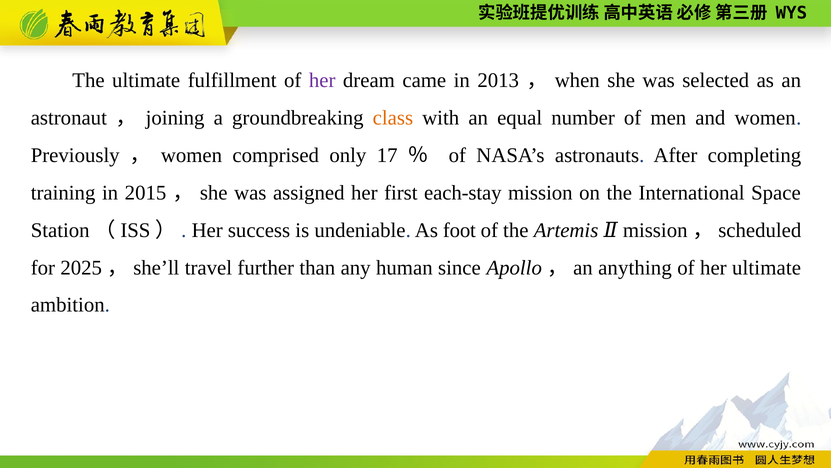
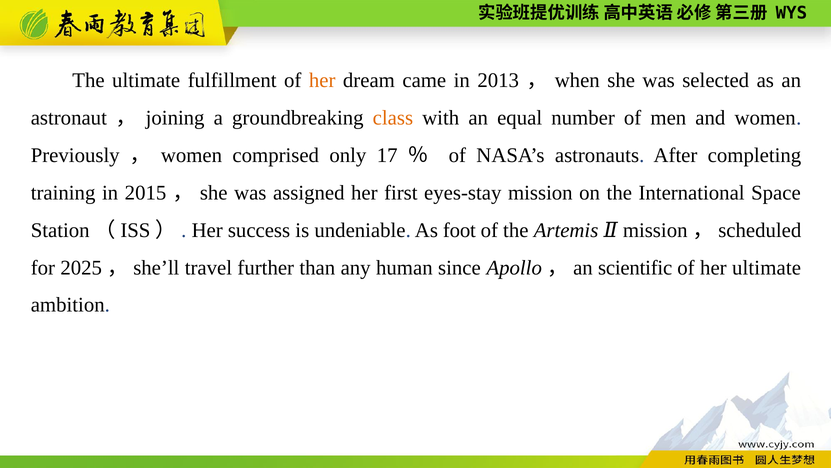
her colour: purple -> orange (322, 80)
each-stay: each-stay -> eyes-stay (463, 193)
anything: anything -> scientific (635, 267)
